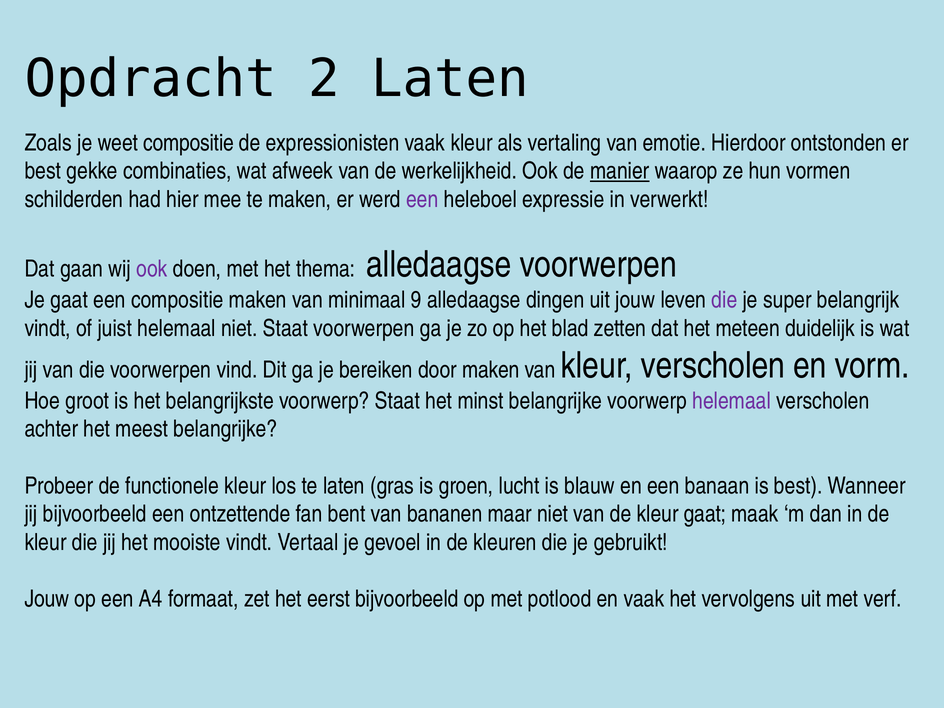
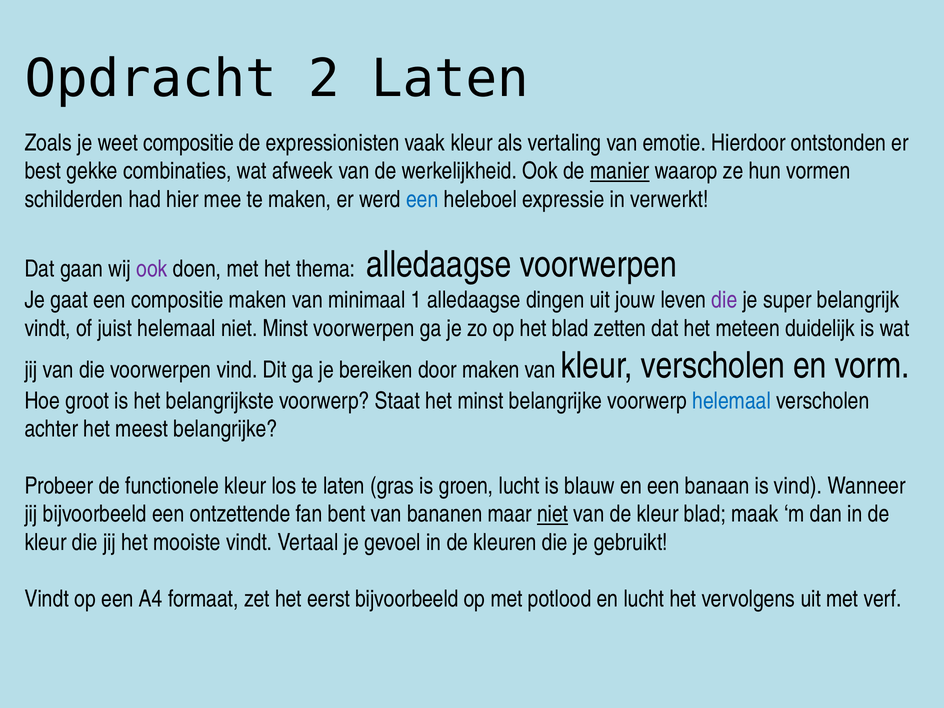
een colour: purple -> blue (422, 199)
9: 9 -> 1 (416, 300)
niet Staat: Staat -> Minst (286, 328)
helemaal colour: purple -> blue (732, 401)
is best: best -> vind (798, 486)
niet underline: none -> present (553, 514)
kleur gaat: gaat -> blad (705, 514)
Jouw: Jouw -> Vindt (47, 599)
en vaak: vaak -> lucht (644, 599)
